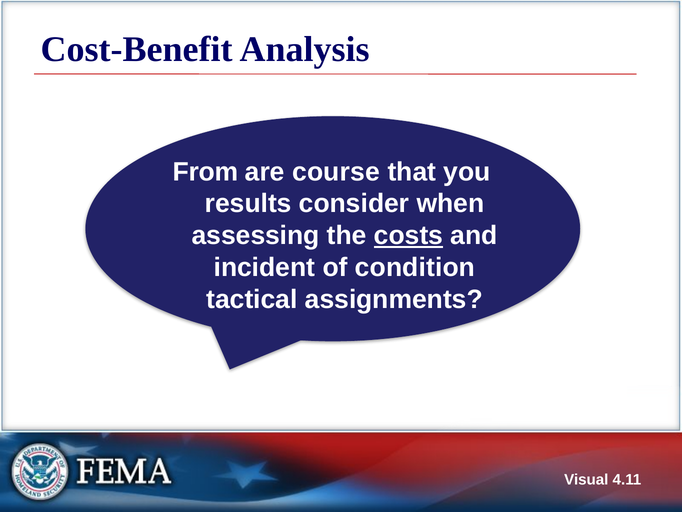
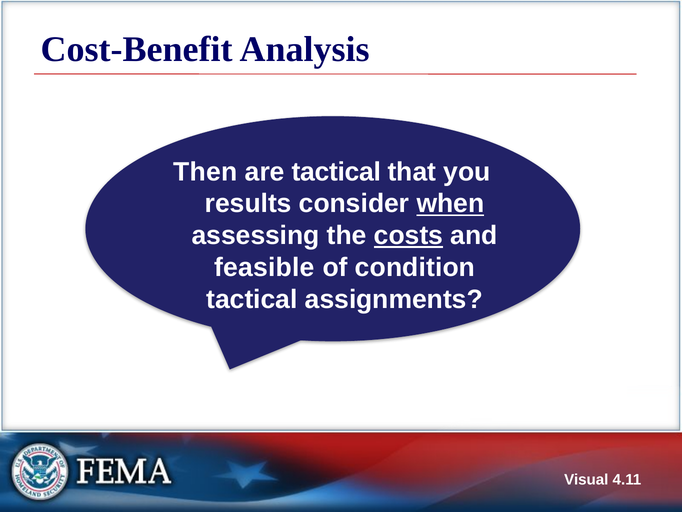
From: From -> Then (205, 172)
are course: course -> tactical (336, 172)
when underline: none -> present (450, 204)
incident: incident -> feasible (264, 267)
